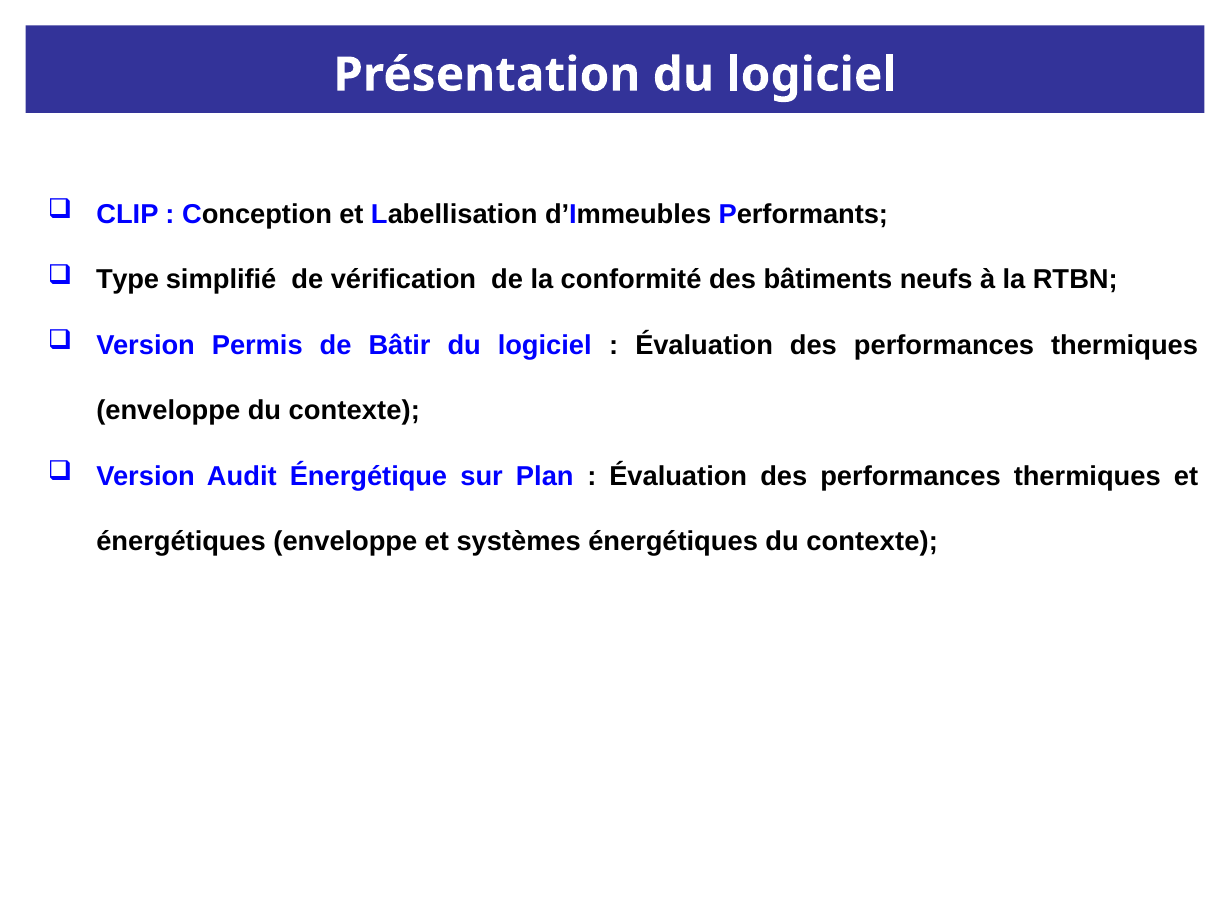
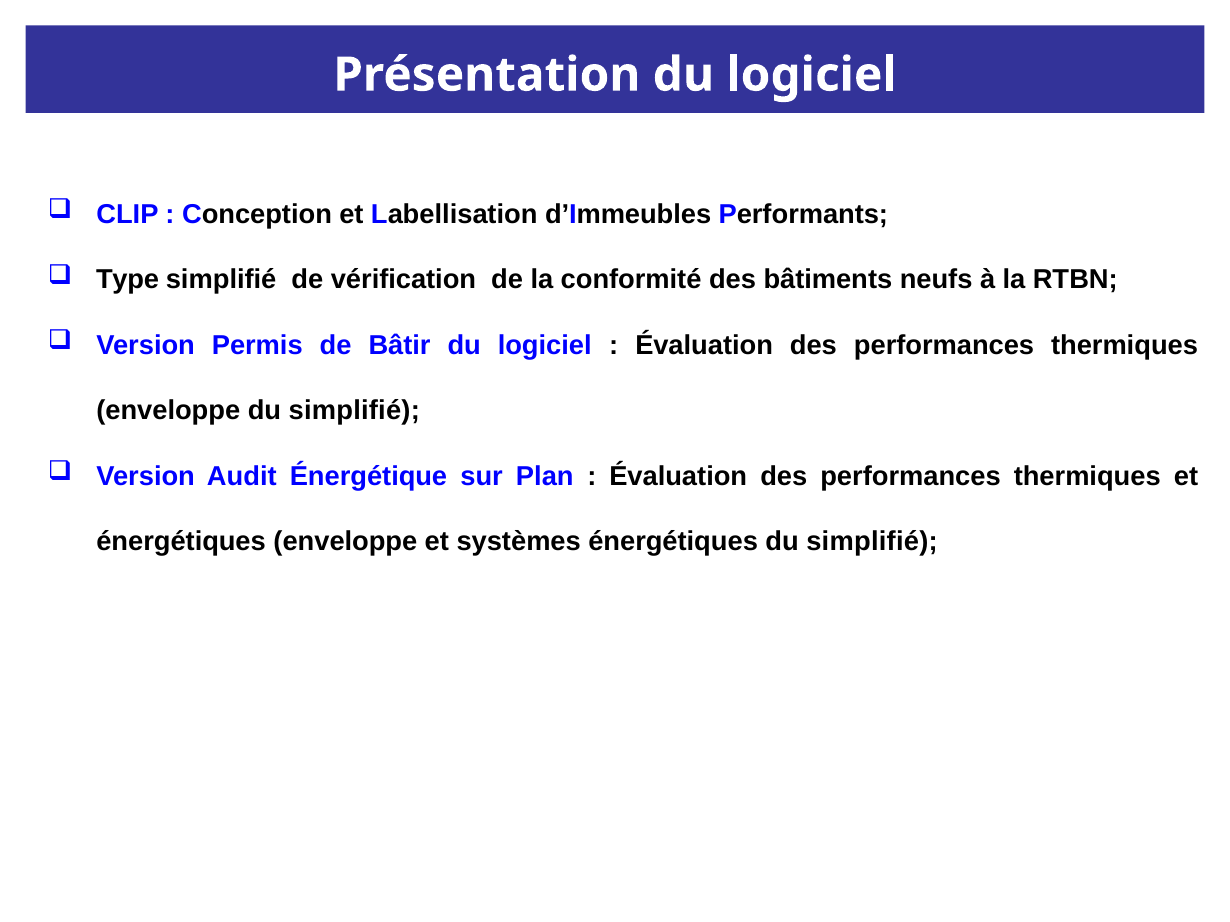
enveloppe du contexte: contexte -> simplifié (354, 411)
énergétiques du contexte: contexte -> simplifié (872, 542)
